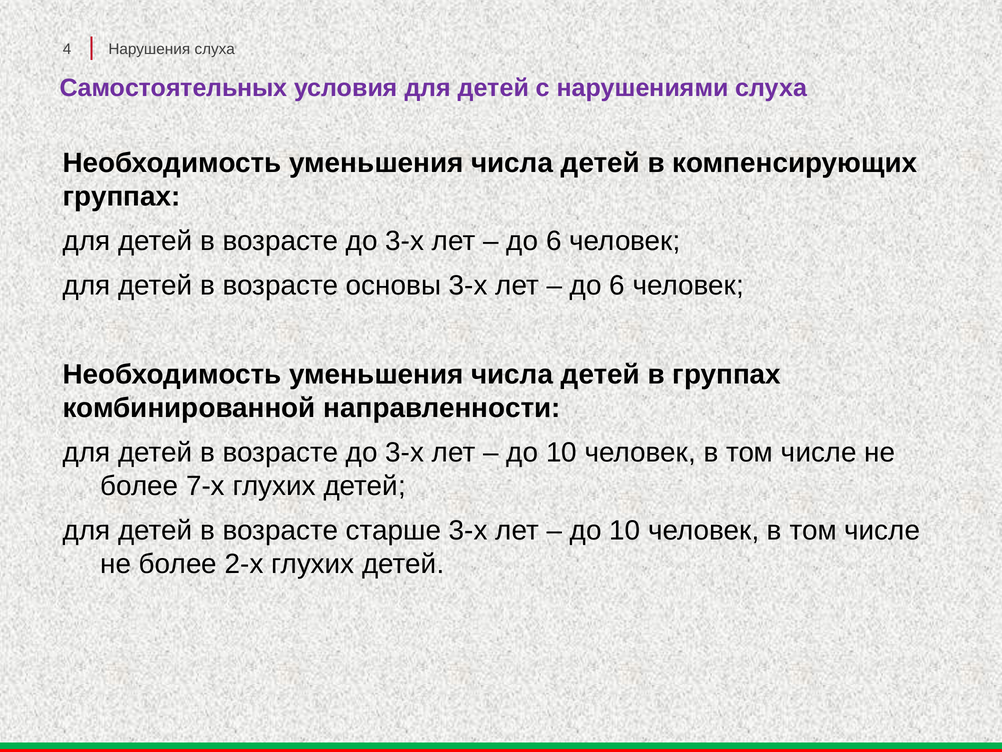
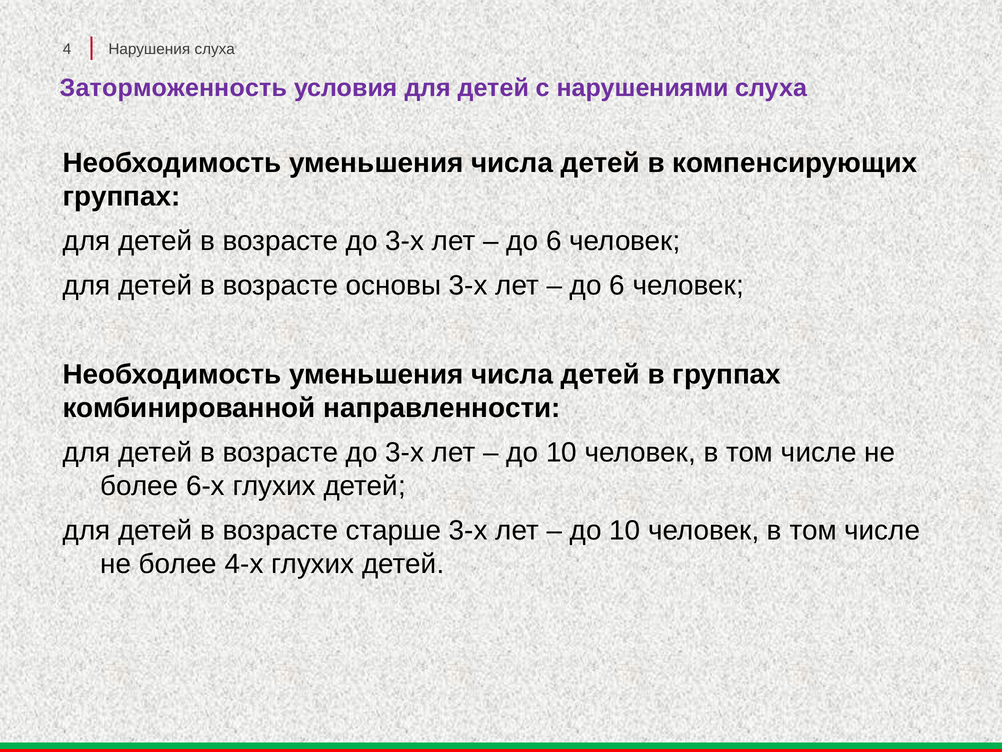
Самостоятельных: Самостоятельных -> Заторможенность (174, 88)
7-х: 7-х -> 6-х (205, 486)
2-х: 2-х -> 4-х (244, 564)
